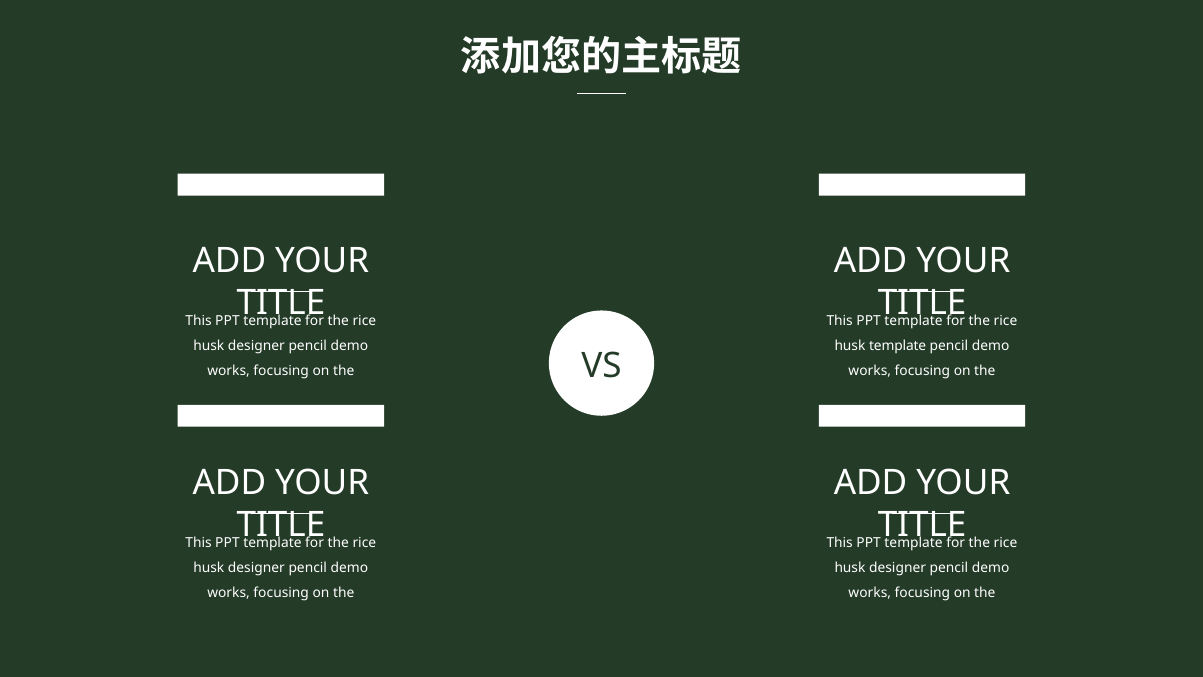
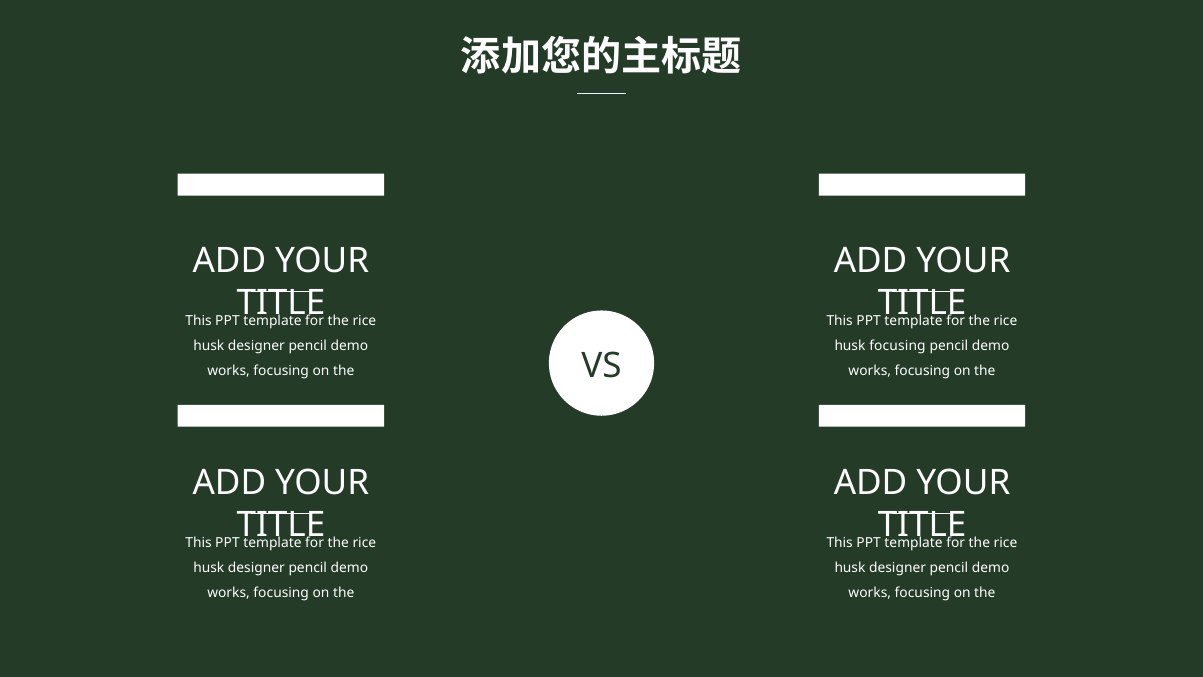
husk template: template -> focusing (897, 346)
